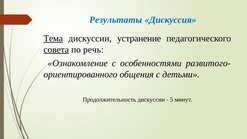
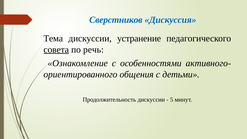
Результаты: Результаты -> Сверстников (116, 20)
Тема underline: present -> none (53, 38)
развитого-: развитого- -> активного- (208, 63)
